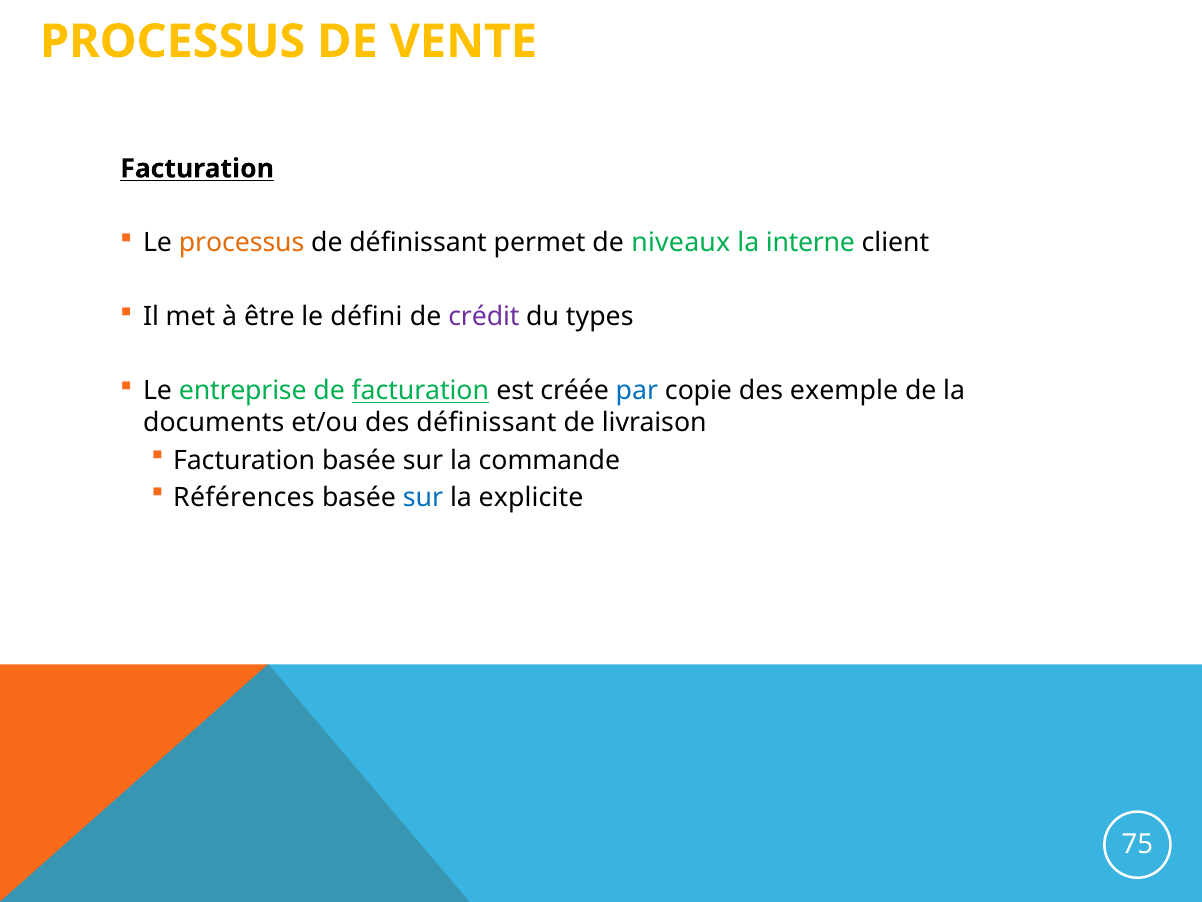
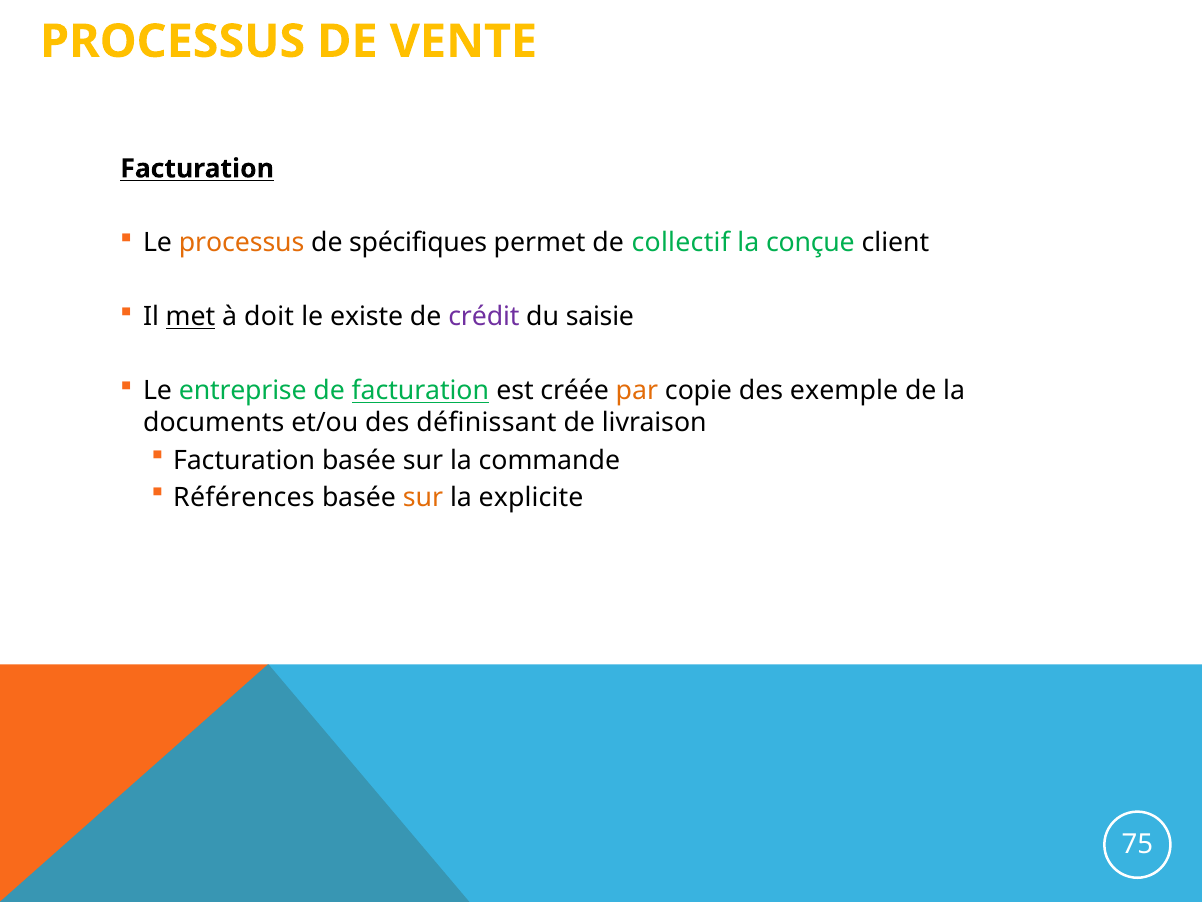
de définissant: définissant -> spécifiques (418, 243)
niveaux: niveaux -> collectif (681, 243)
interne: interne -> conçue (810, 243)
met underline: none -> present (190, 317)
être: être -> doit (269, 317)
défini: défini -> existe (367, 317)
types: types -> saisie (600, 317)
par colour: blue -> orange (637, 391)
sur colour: blue -> orange (423, 497)
